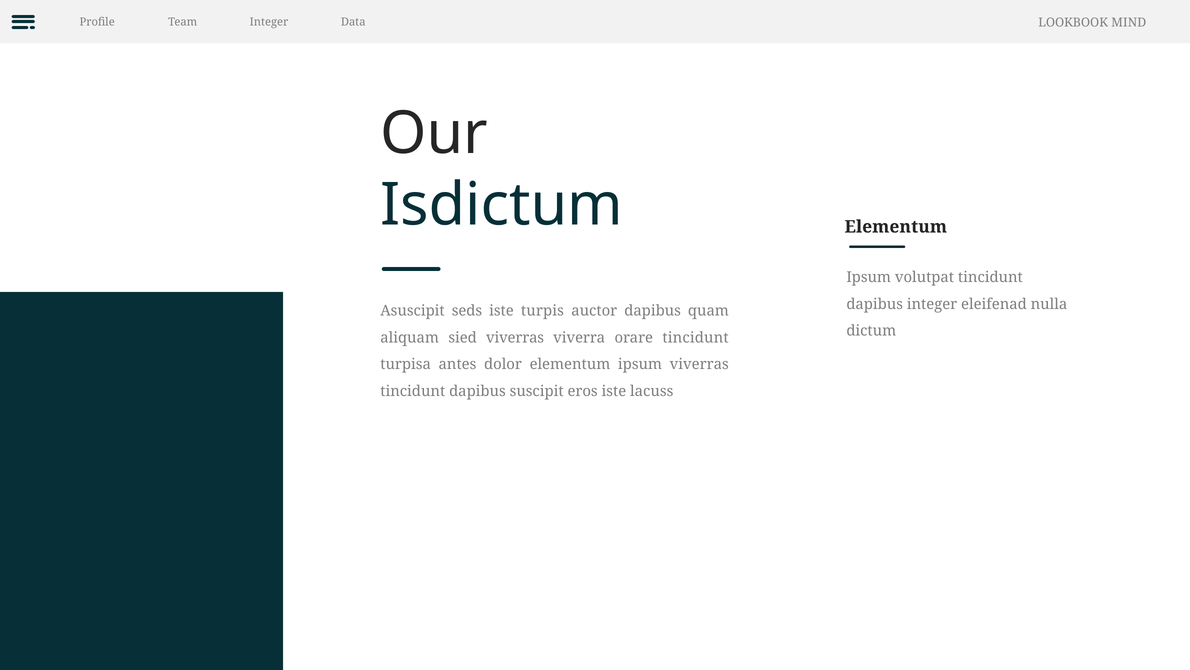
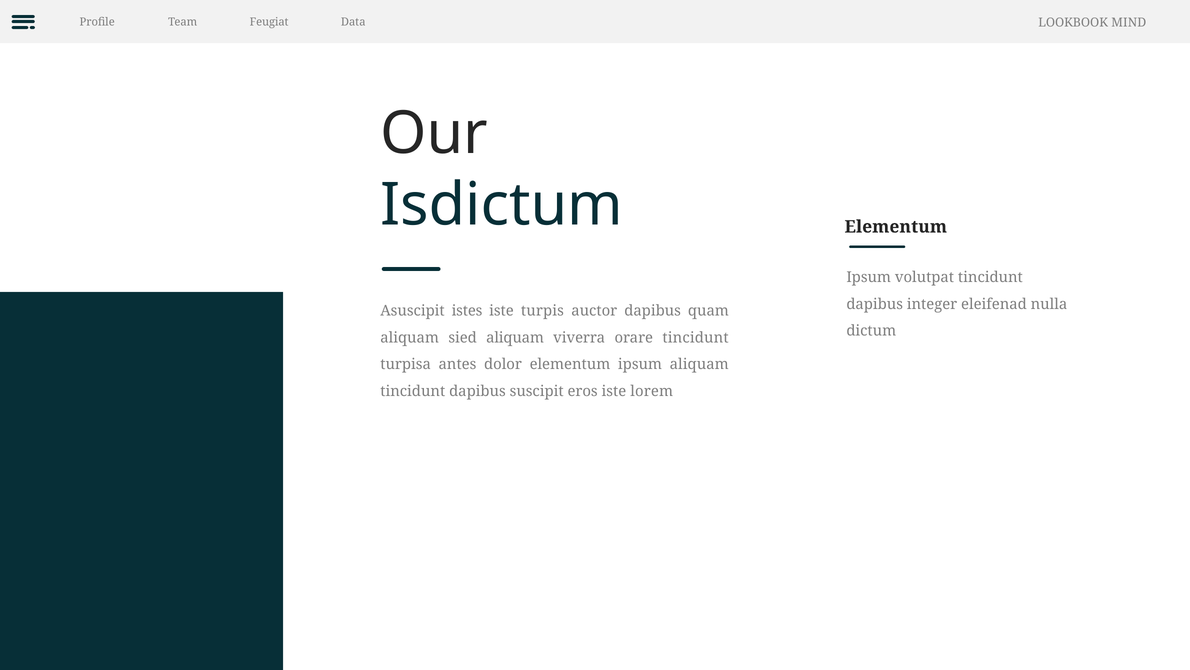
Team Integer: Integer -> Feugiat (269, 22)
seds: seds -> istes (467, 310)
sied viverras: viverras -> aliquam (515, 337)
ipsum viverras: viverras -> aliquam (699, 364)
lacuss: lacuss -> lorem (652, 391)
